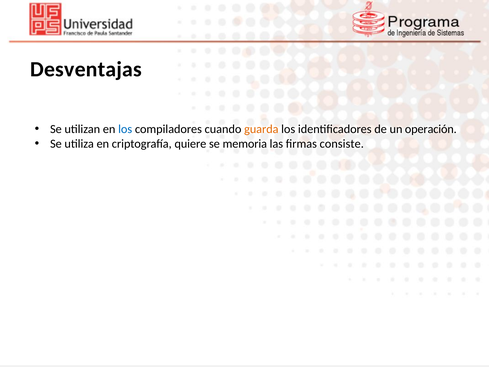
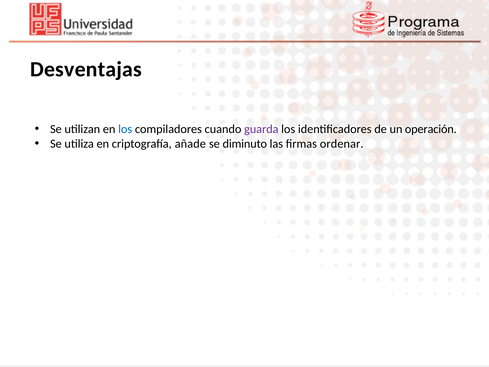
guarda colour: orange -> purple (261, 129)
quiere: quiere -> añade (190, 144)
memoria: memoria -> diminuto (245, 144)
consiste: consiste -> ordenar (342, 144)
